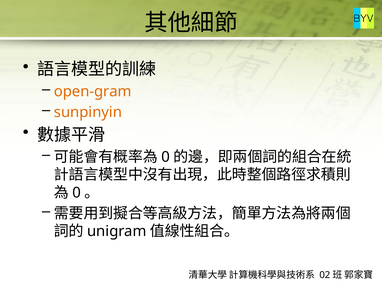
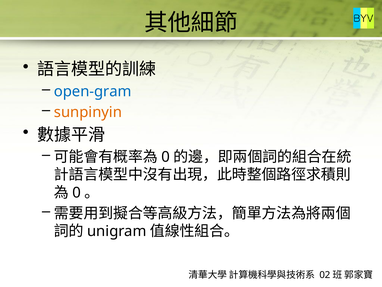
open-gram colour: orange -> blue (93, 91)
